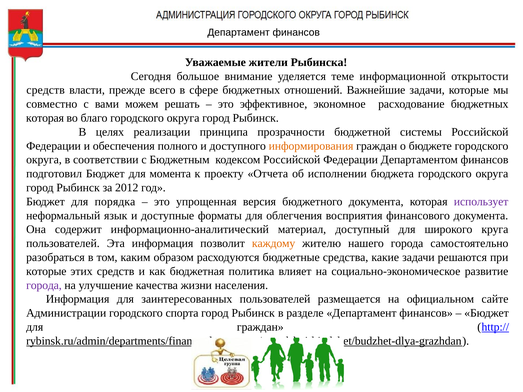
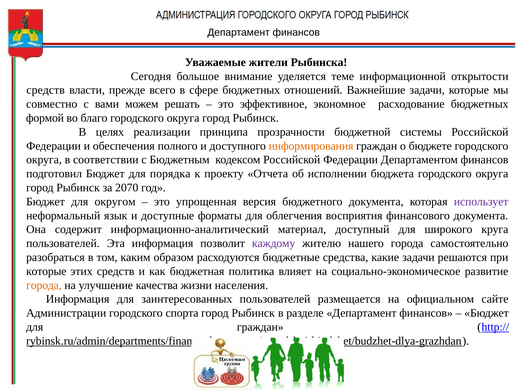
которая: которая -> формой (45, 118)
момента: момента -> порядка (170, 174)
2012: 2012 -> 2070 (127, 188)
порядка: порядка -> округом (115, 202)
каждому colour: orange -> purple (274, 244)
города colour: purple -> orange (44, 285)
